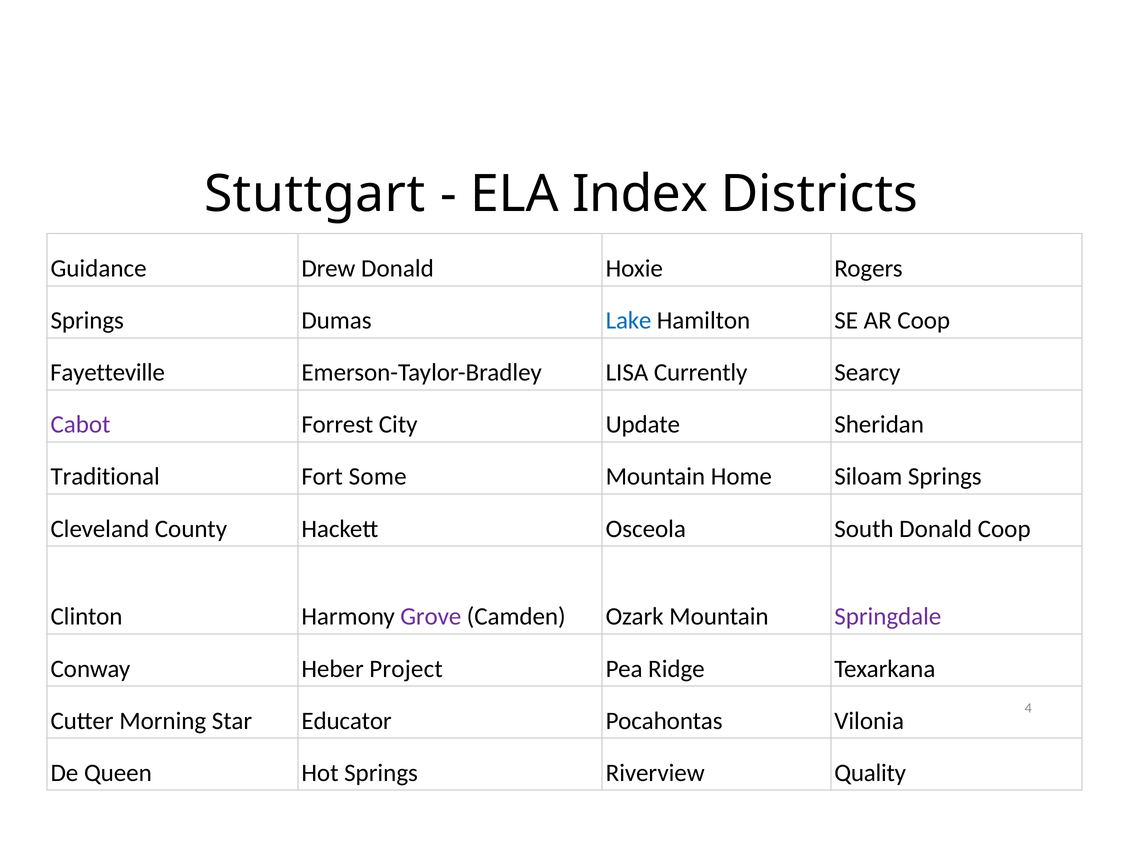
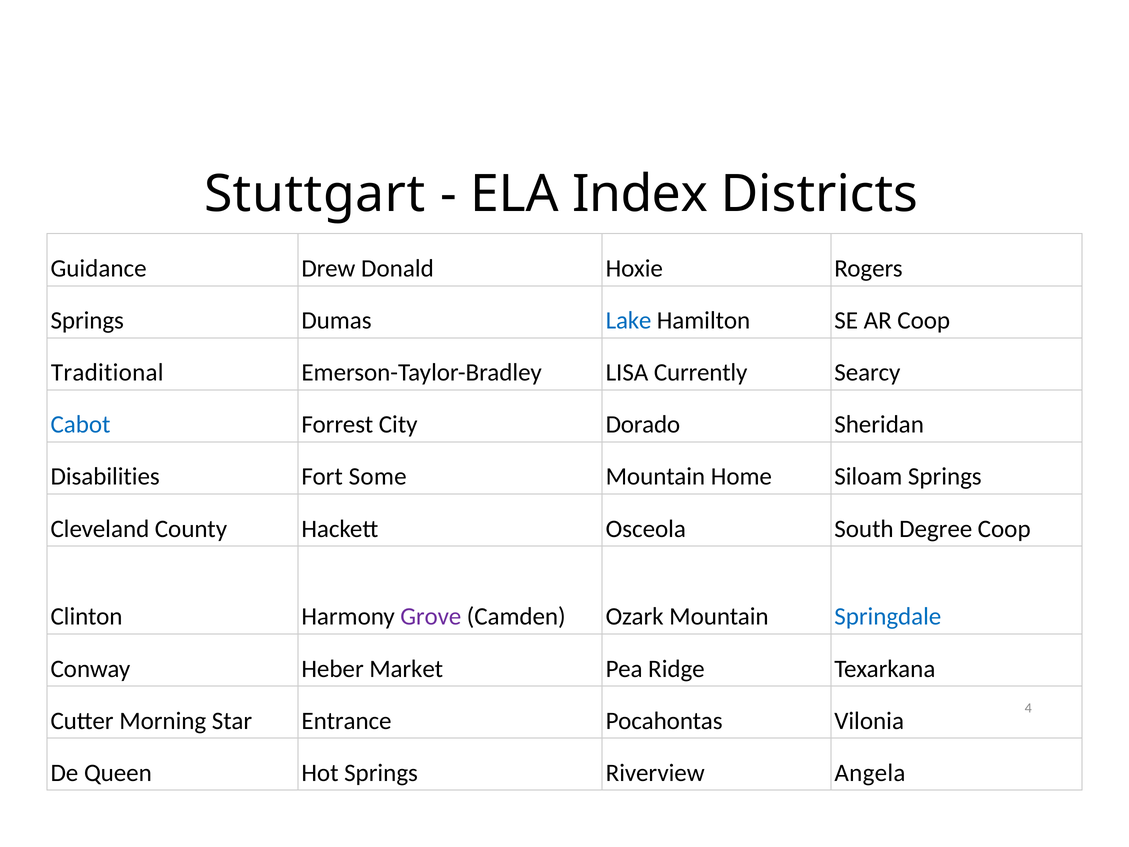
Fayetteville: Fayetteville -> Traditional (107, 372)
Cabot colour: purple -> blue (80, 425)
Update: Update -> Dorado (643, 425)
Traditional: Traditional -> Disabilities (105, 477)
South Donald: Donald -> Degree (936, 529)
Springdale colour: purple -> blue (888, 617)
Project: Project -> Market (406, 669)
Educator: Educator -> Entrance (347, 721)
Quality: Quality -> Angela (870, 773)
